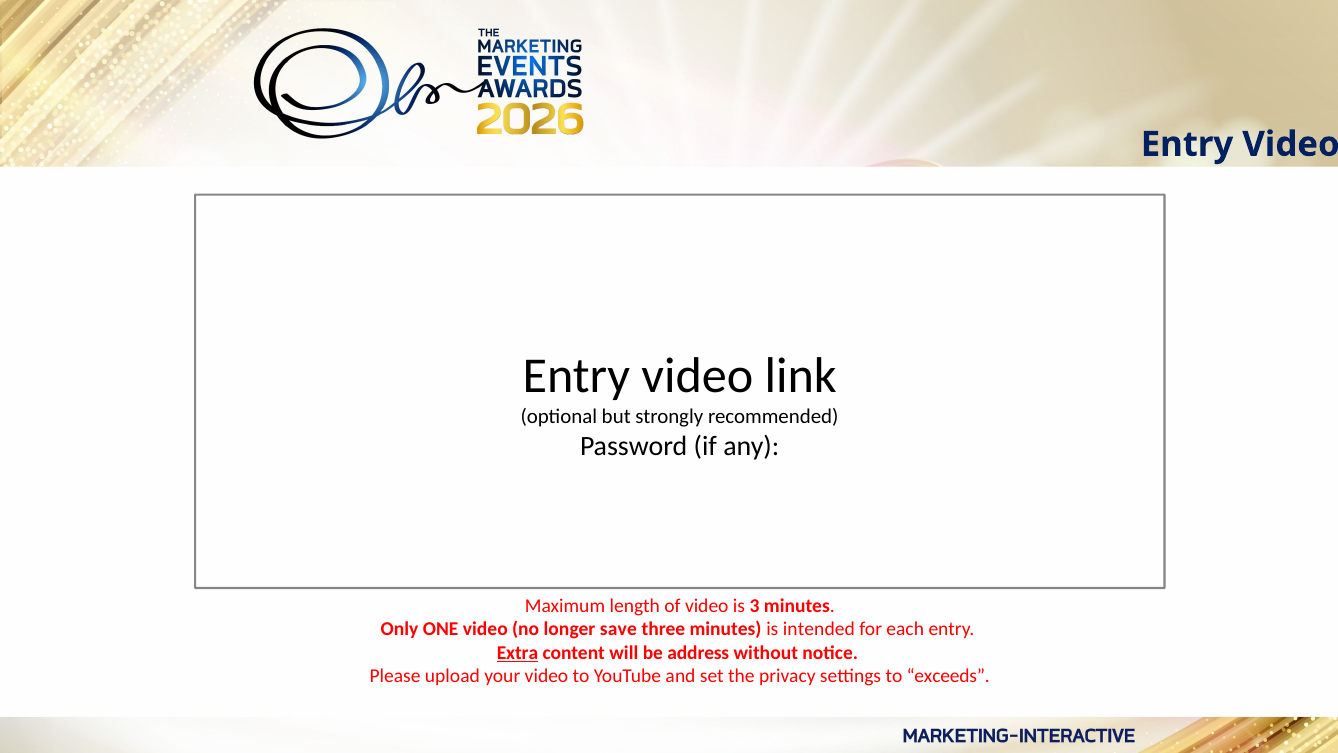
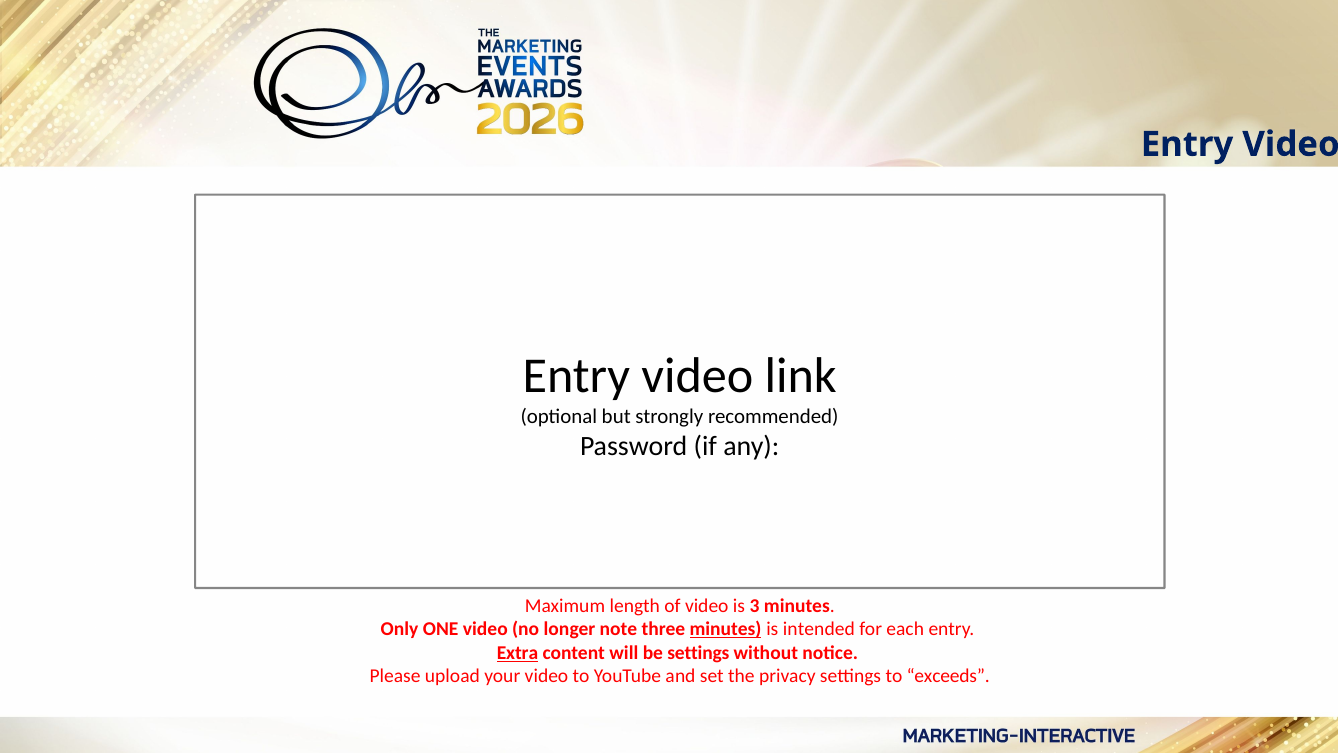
save: save -> note (618, 629)
minutes underline: none -> present (726, 629)
be address: address -> settings (698, 653)
